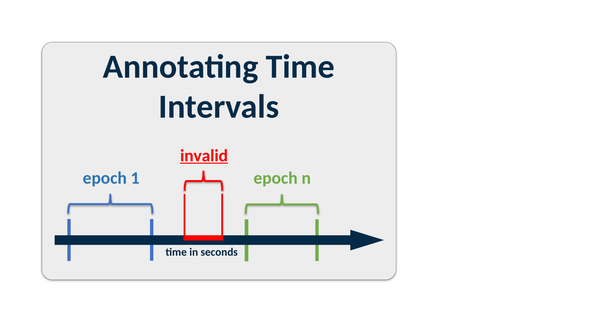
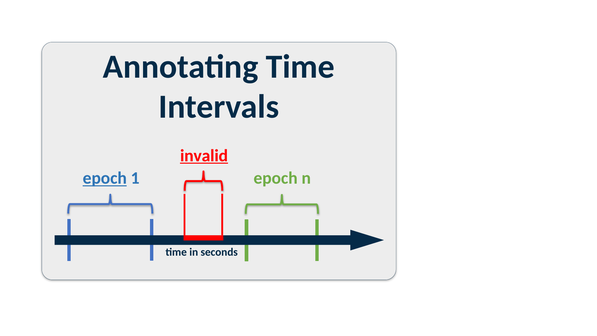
epoch underline: none -> present (105, 178)
